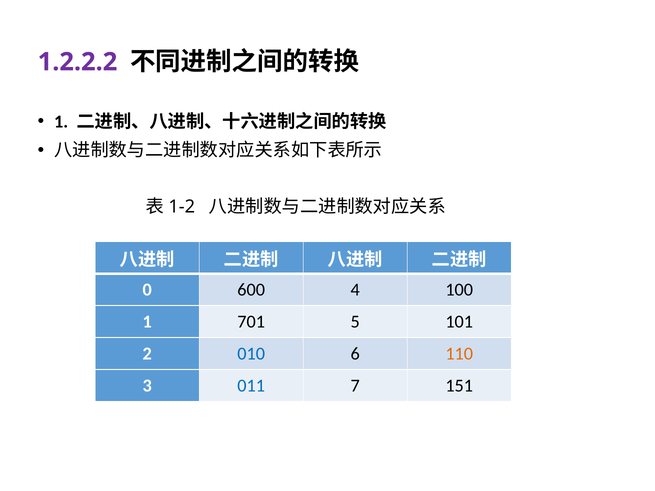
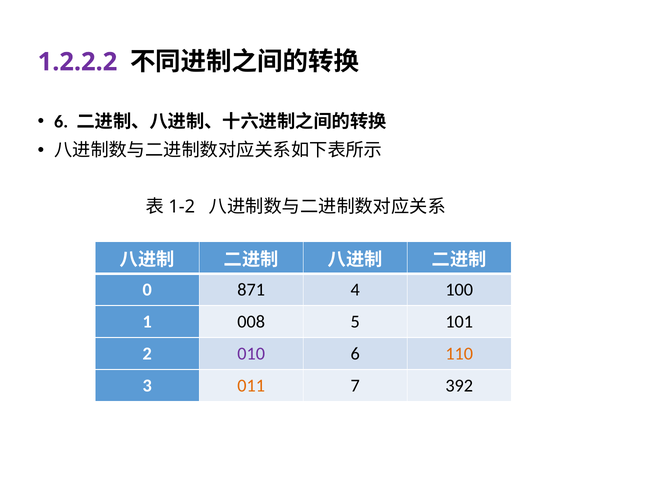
1: 1 -> 6 (61, 122)
600: 600 -> 871 (251, 290)
701: 701 -> 008 (251, 322)
010 colour: blue -> purple (251, 354)
011 colour: blue -> orange (251, 386)
151: 151 -> 392 (459, 386)
